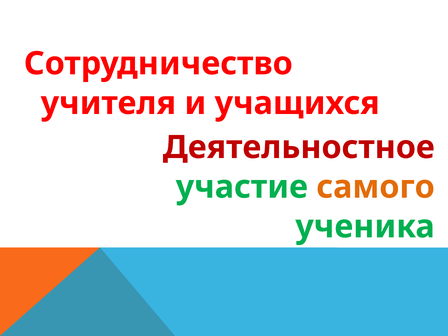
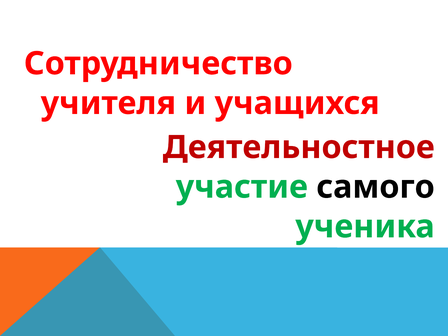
самого colour: orange -> black (376, 187)
